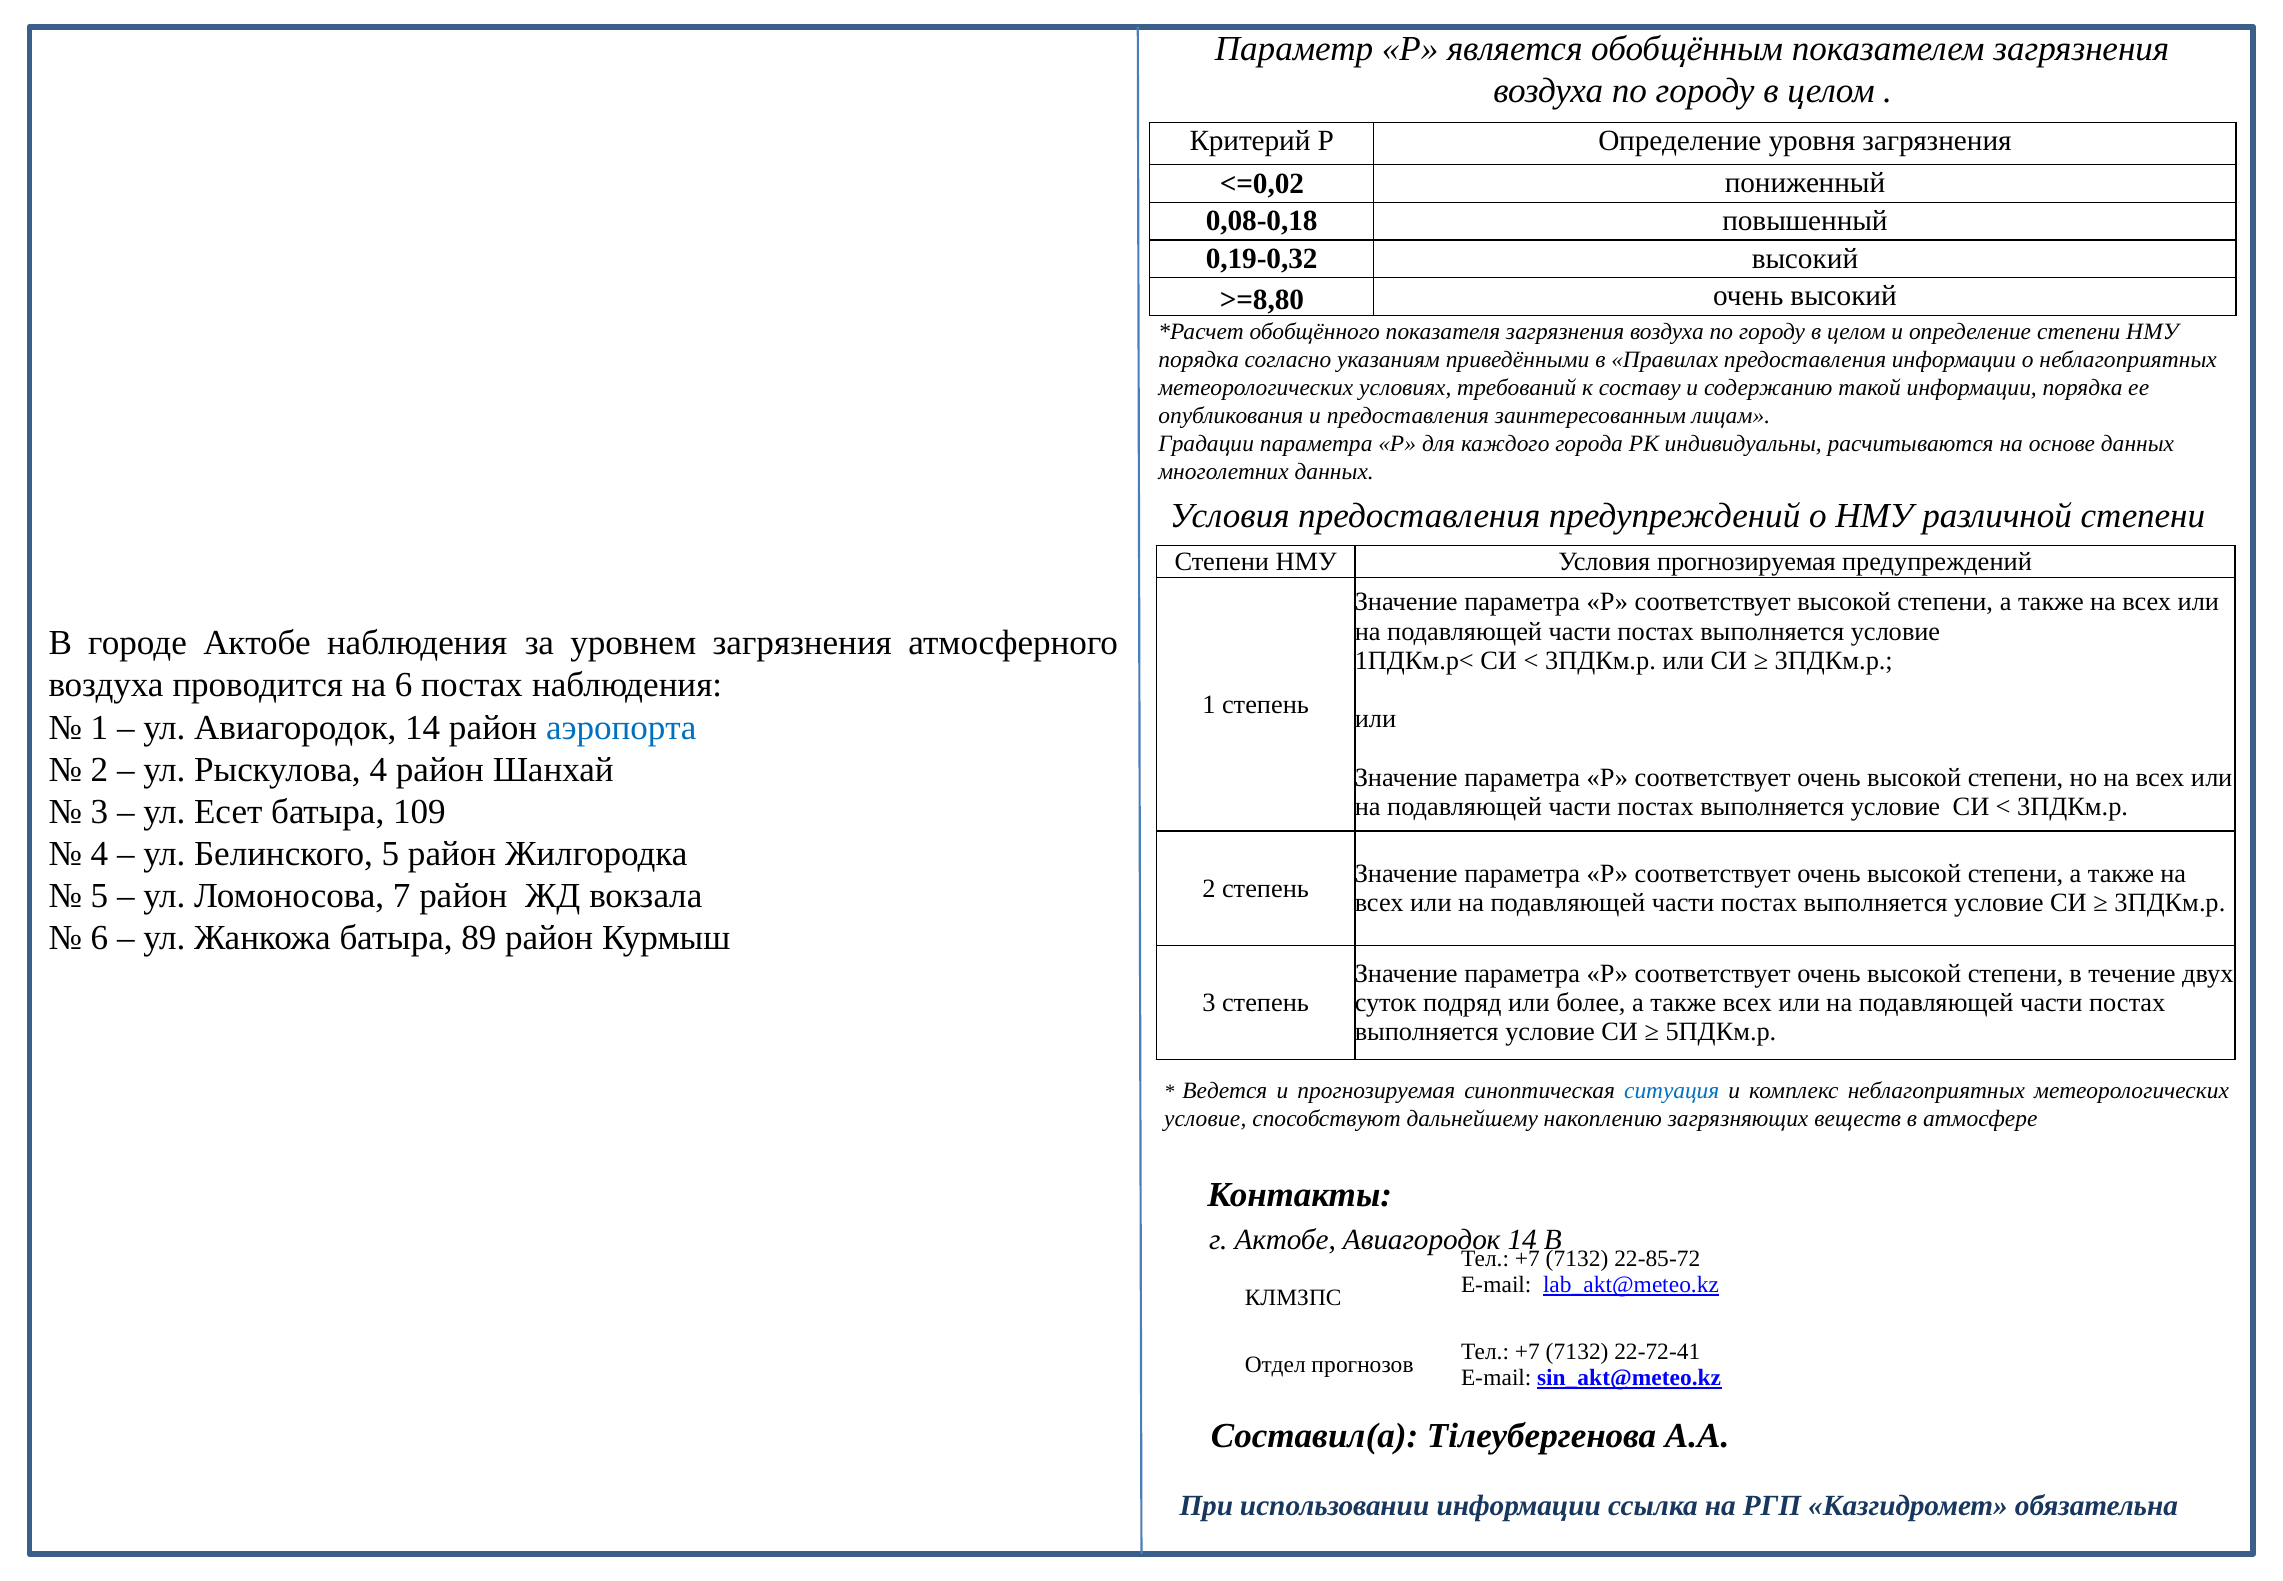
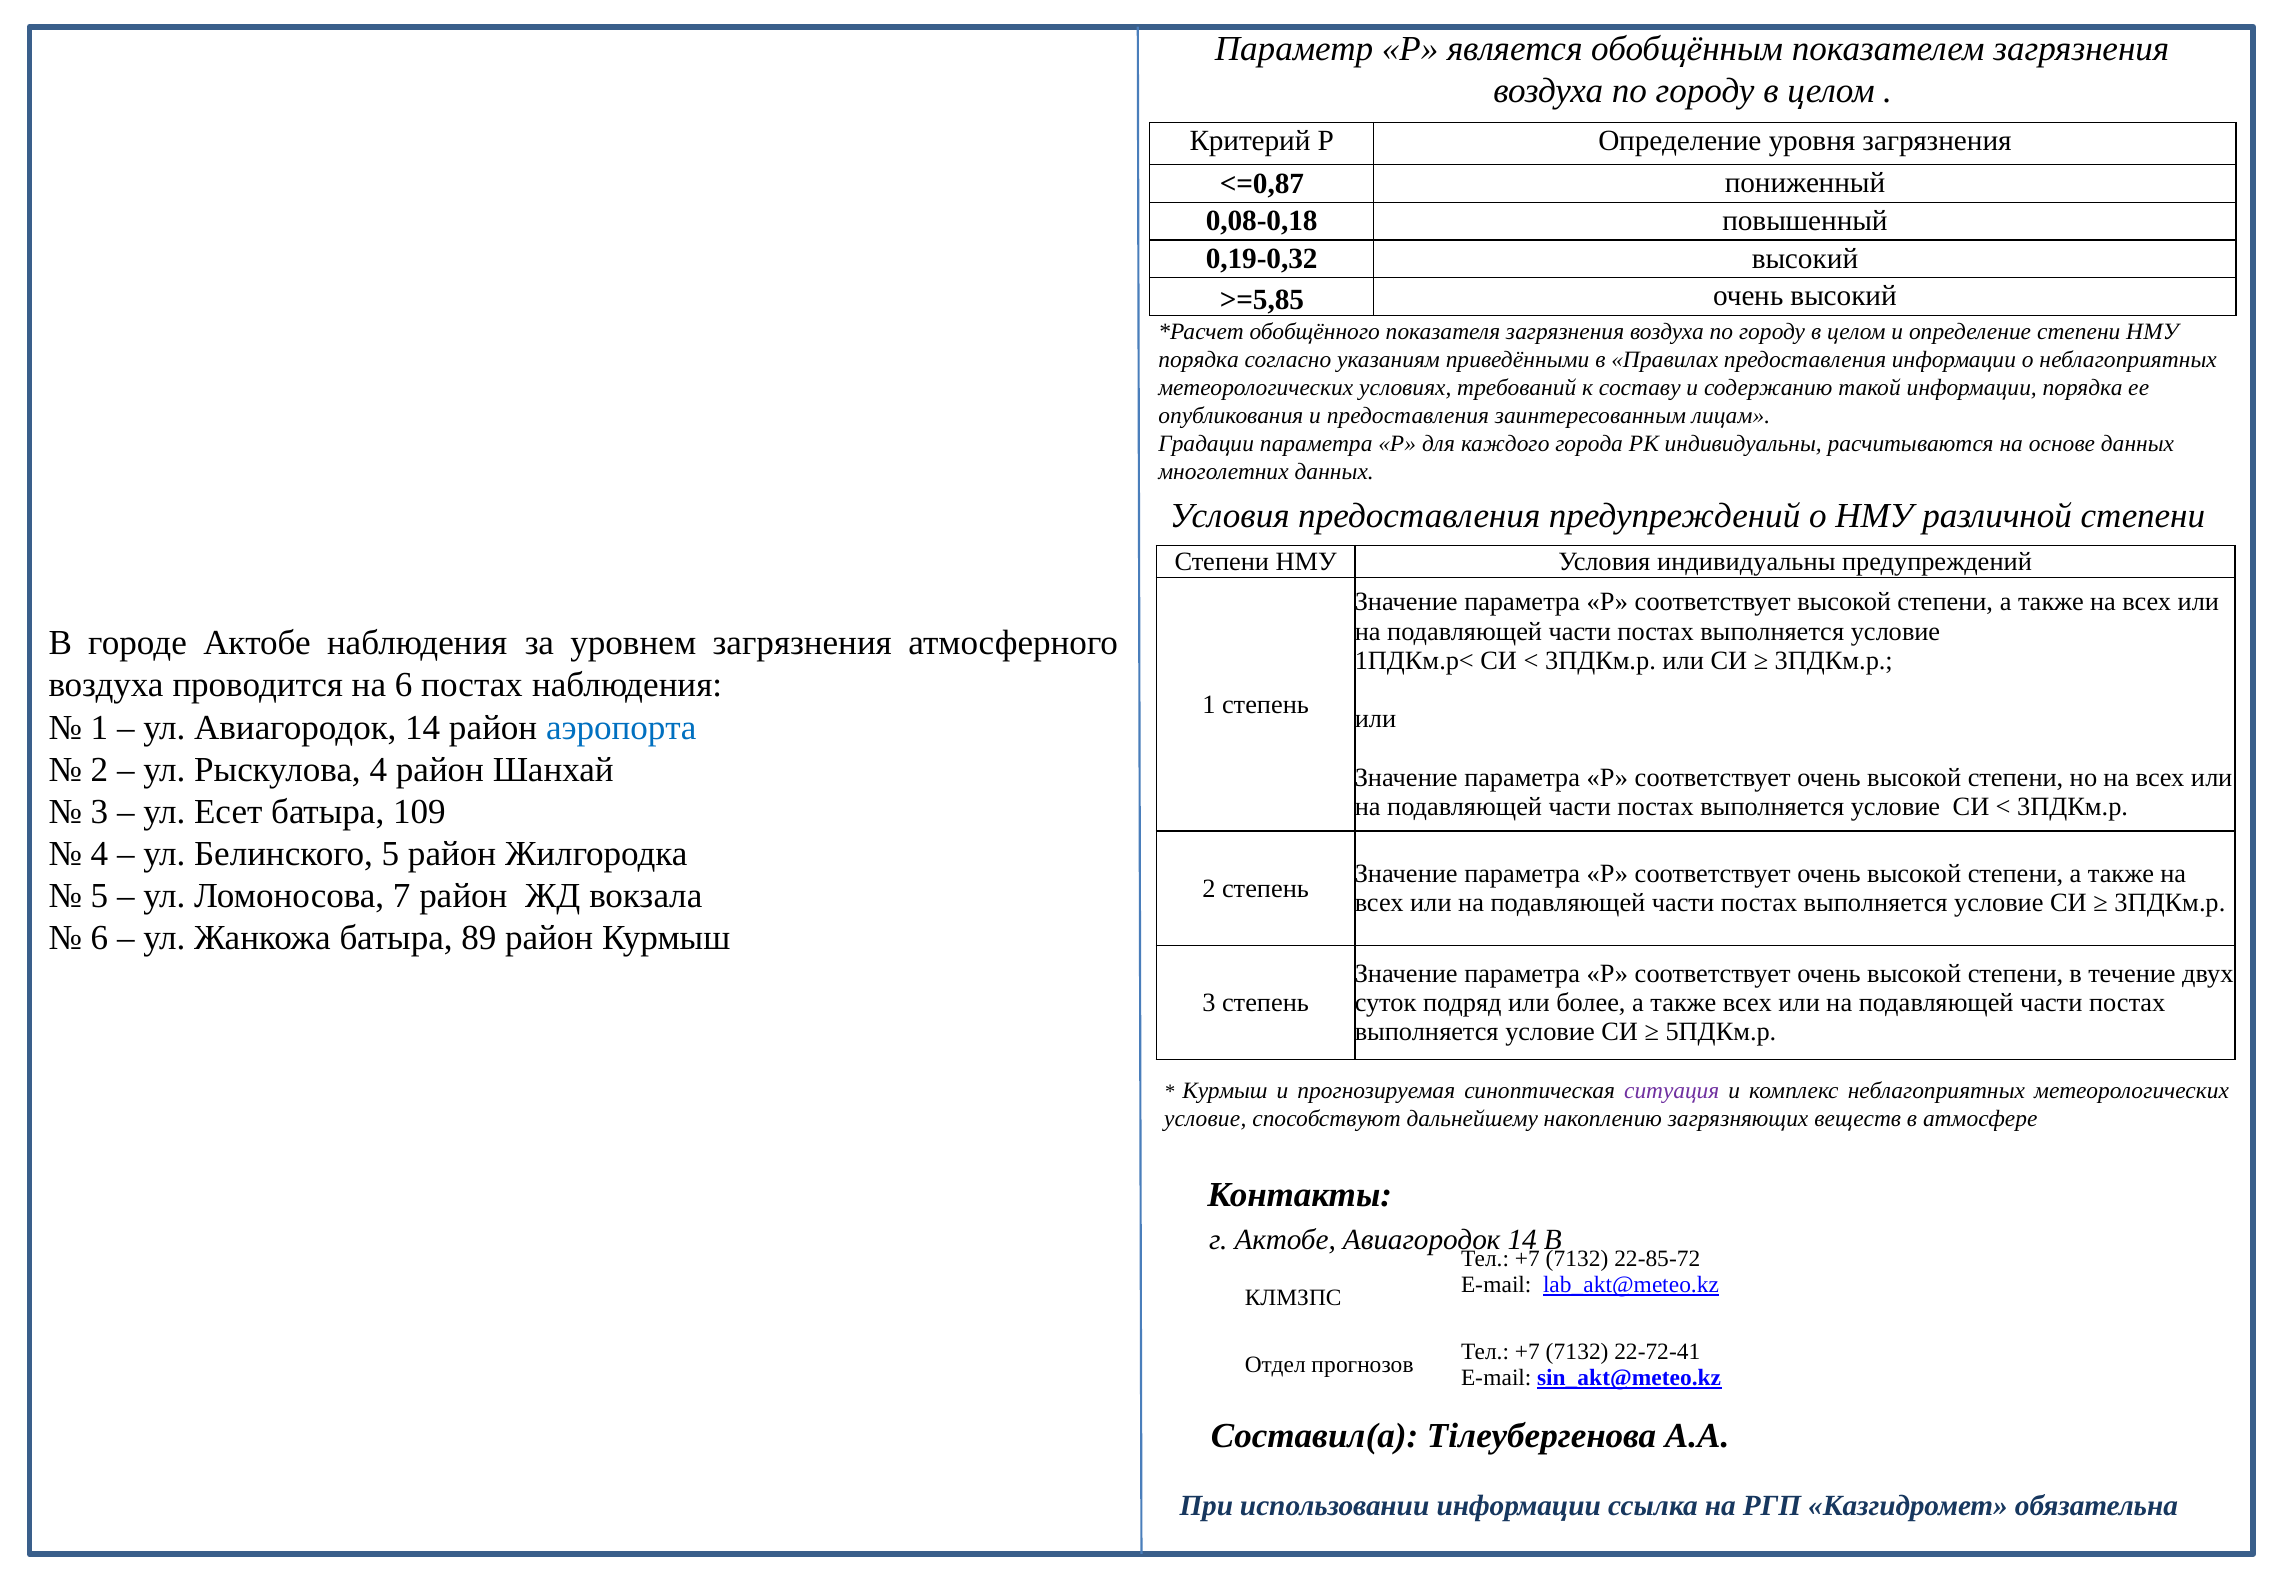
<=0,02: <=0,02 -> <=0,87 (1262, 184)
>=8,80: >=8,80 -> >=5,85 (1262, 299)
Условия прогнозируемая: прогнозируемая -> индивидуальны (1746, 561)
Ведется: Ведется -> Курмыш (1225, 1091)
ситуация colour: blue -> purple (1672, 1091)
